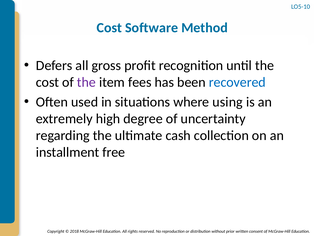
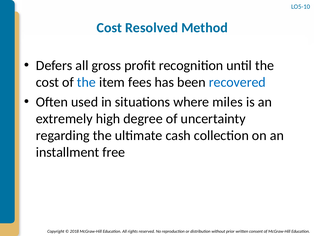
Software: Software -> Resolved (152, 28)
the colour: purple -> blue (86, 82)
using: using -> miles (228, 102)
